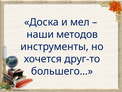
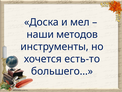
друг-то: друг-то -> есть-то (82, 59)
